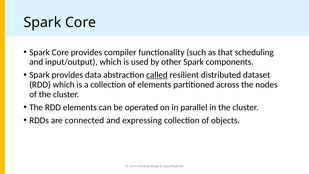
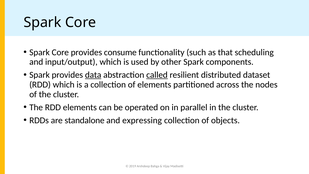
compiler: compiler -> consume (120, 52)
data underline: none -> present (93, 75)
connected: connected -> standalone (85, 120)
